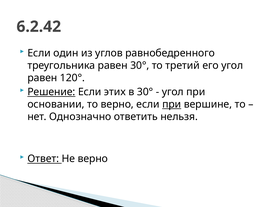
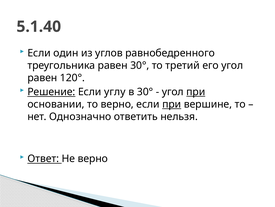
6.2.42: 6.2.42 -> 5.1.40 (39, 27)
этих: этих -> углу (115, 92)
при underline: none -> present (196, 92)
